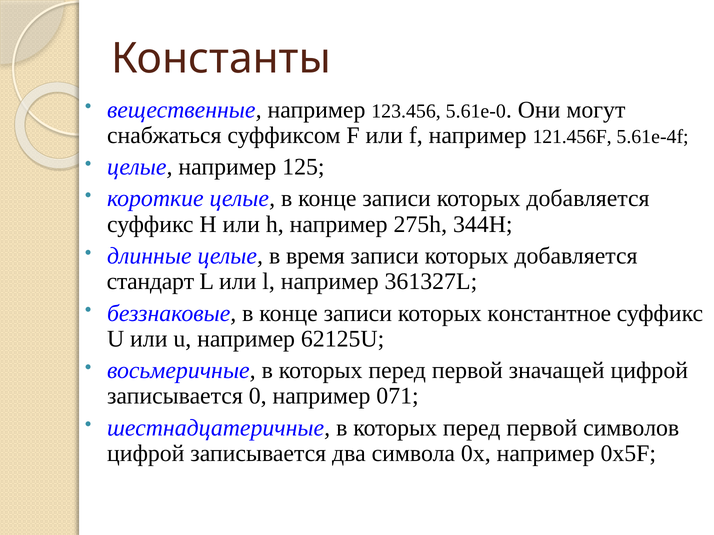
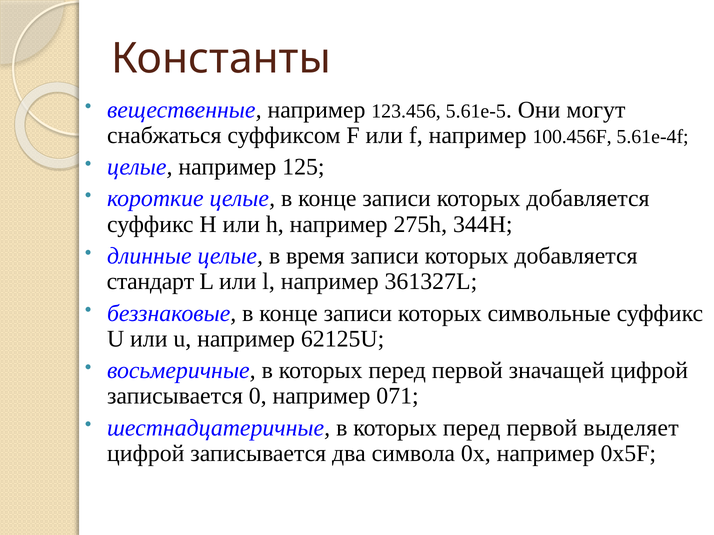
5.61е-0: 5.61е-0 -> 5.61е-5 (476, 111)
121.456F: 121.456F -> 100.456F (572, 137)
константное: константное -> символьные (549, 313)
символов: символов -> выделяет (631, 428)
